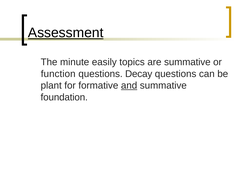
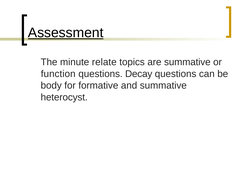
easily: easily -> relate (104, 62)
plant: plant -> body (51, 85)
and underline: present -> none (129, 85)
foundation: foundation -> heterocyst (64, 97)
